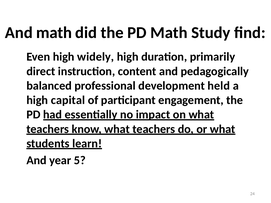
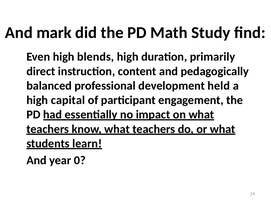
And math: math -> mark (54, 33)
widely: widely -> blends (96, 57)
5: 5 -> 0 (80, 161)
